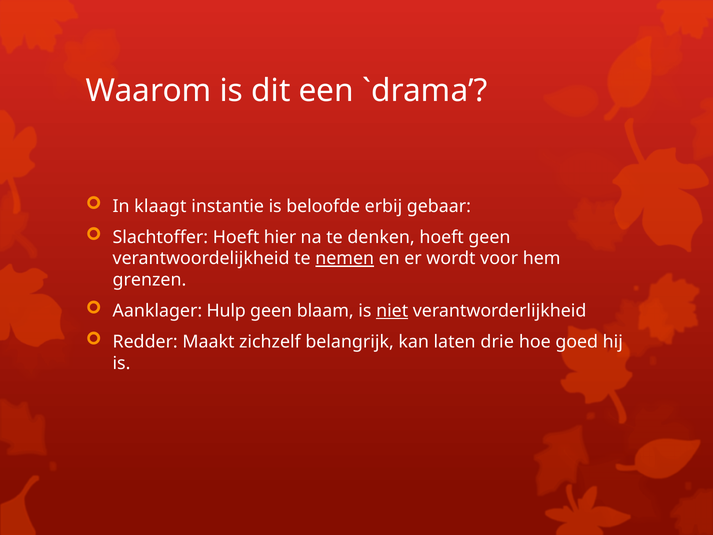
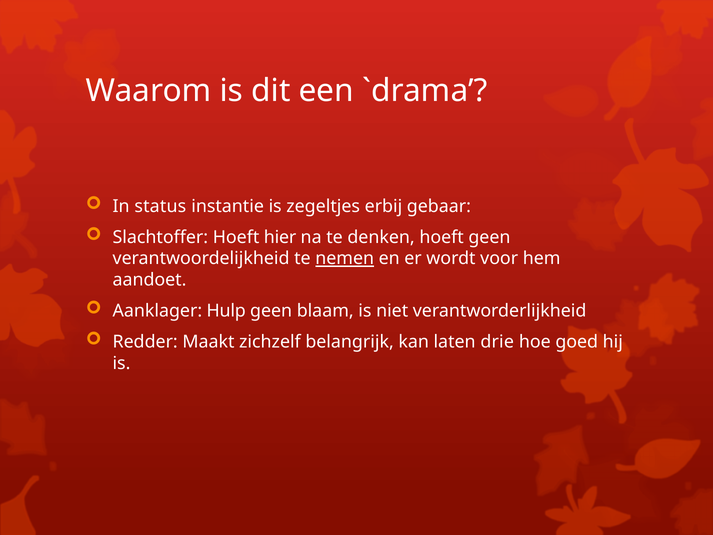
klaagt: klaagt -> status (160, 206)
beloofde: beloofde -> zegeltjes (323, 206)
grenzen: grenzen -> aandoet (150, 280)
niet underline: present -> none (392, 311)
